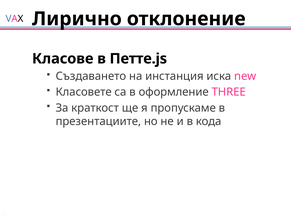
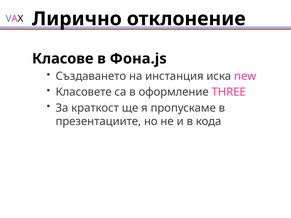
Петте.js: Петте.js -> Фона.js (138, 59)
